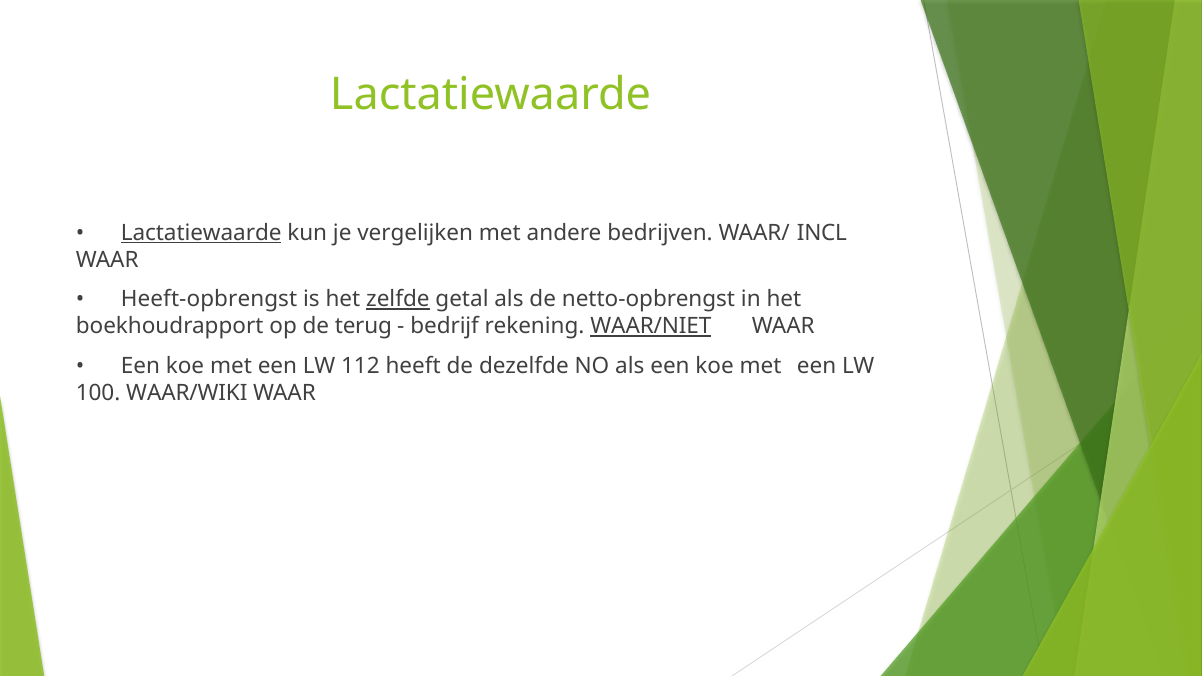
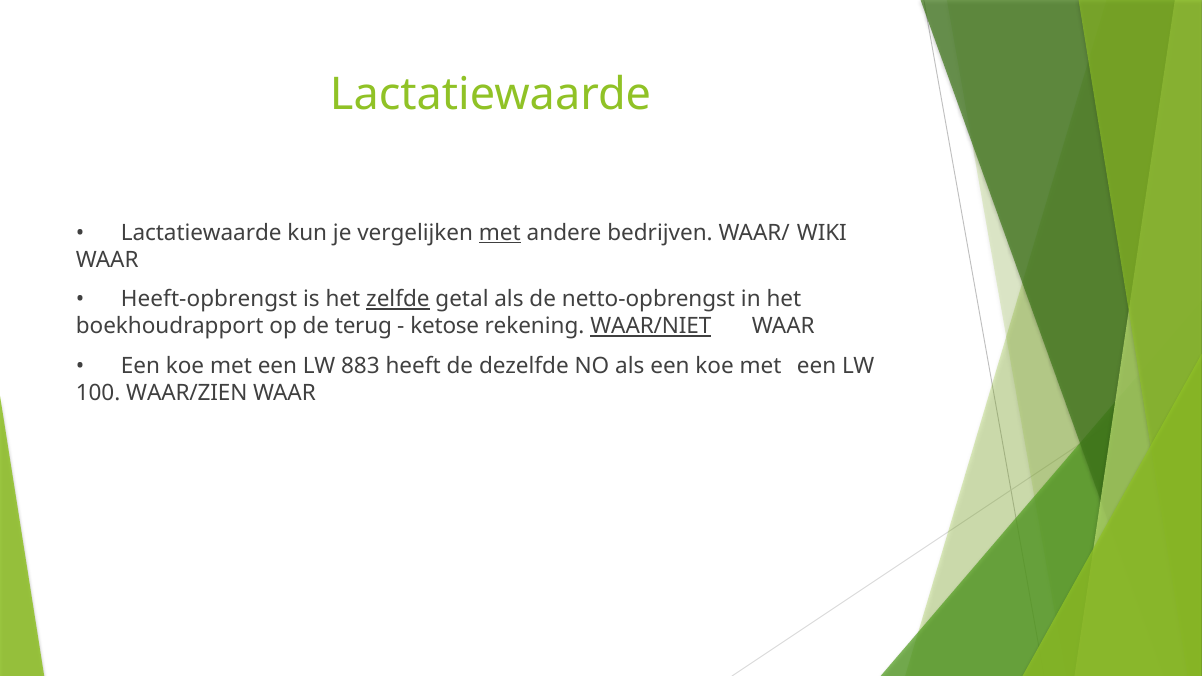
Lactatiewaarde underline: present -> none (201, 233)
met underline: none -> present (500, 233)
INCL: INCL -> WIKI (822, 233)
bedrijf: bedrijf -> ketose (445, 326)
112: 112 -> 883 (360, 366)
WAAR/WIKI: WAAR/WIKI -> WAAR/ZIEN (187, 393)
